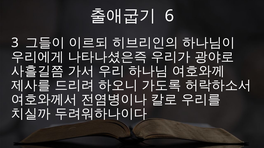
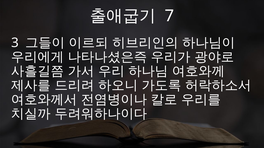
6: 6 -> 7 (169, 16)
